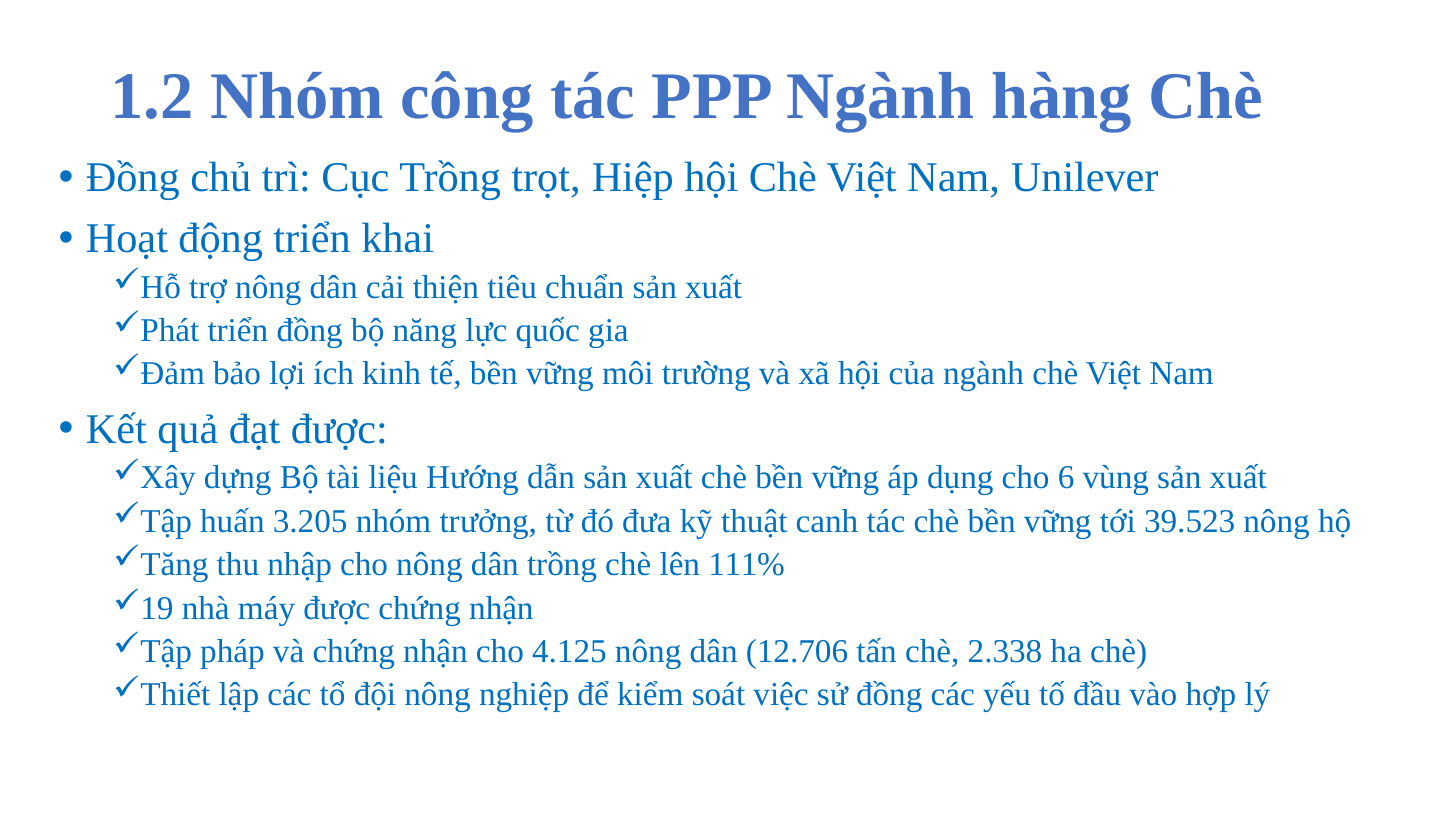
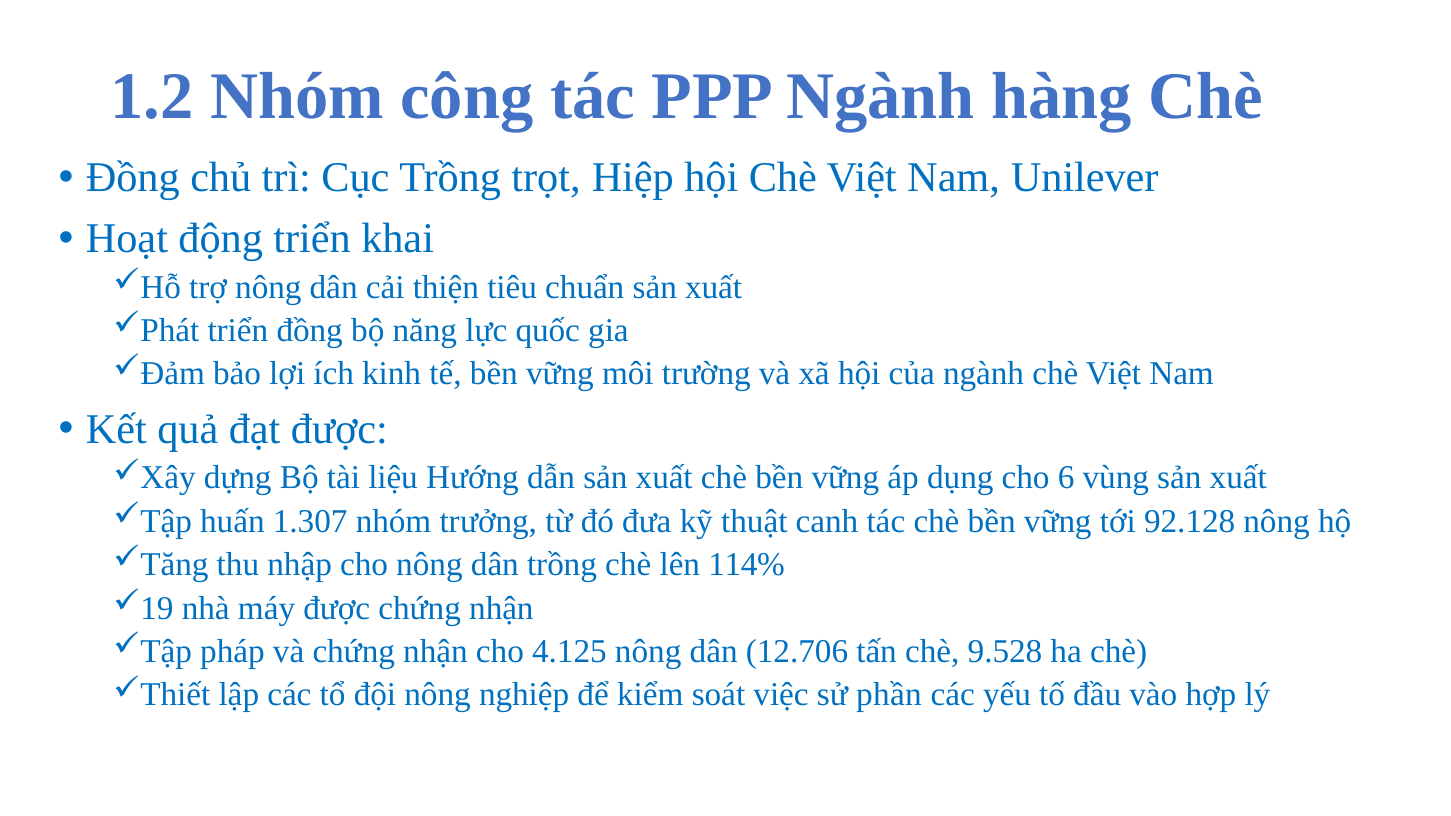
3.205: 3.205 -> 1.307 (310, 521)
39.523: 39.523 -> 92.128 (1190, 521)
111%: 111% -> 114% (747, 565)
2.338: 2.338 -> 9.528 (1005, 652)
sử đồng: đồng -> phần (889, 695)
